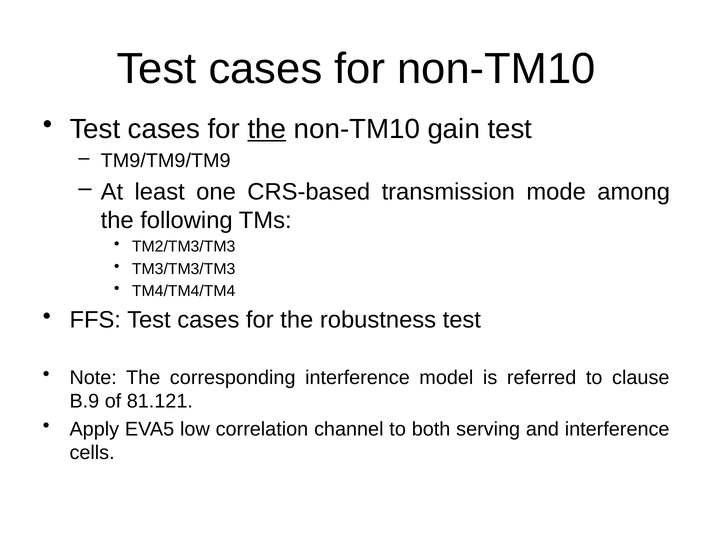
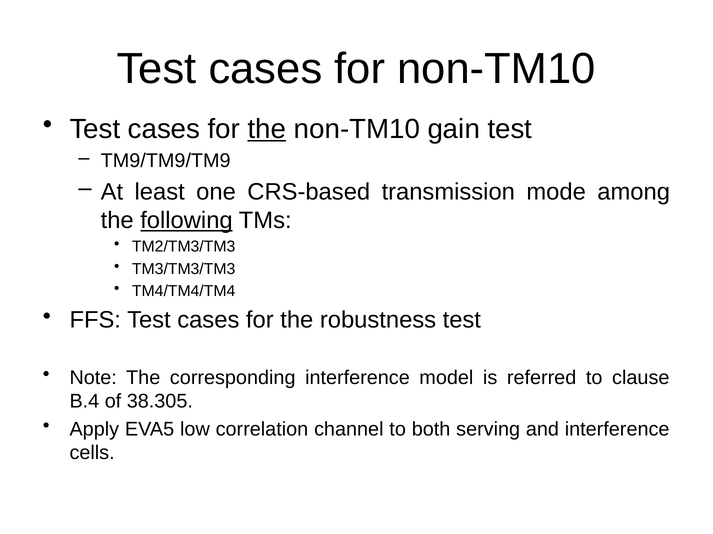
following underline: none -> present (186, 221)
B.9: B.9 -> B.4 (84, 402)
81.121: 81.121 -> 38.305 (160, 402)
